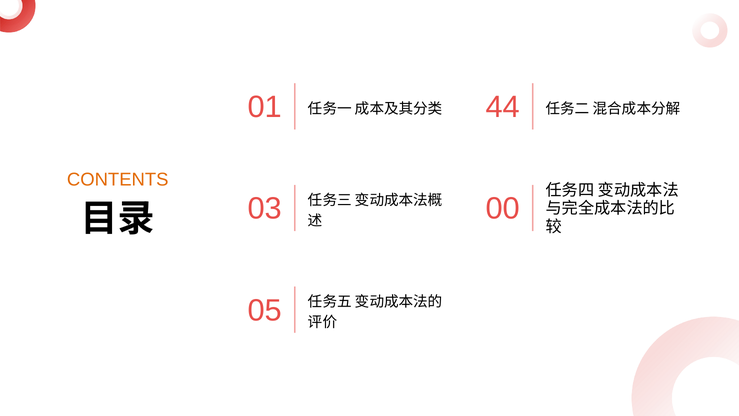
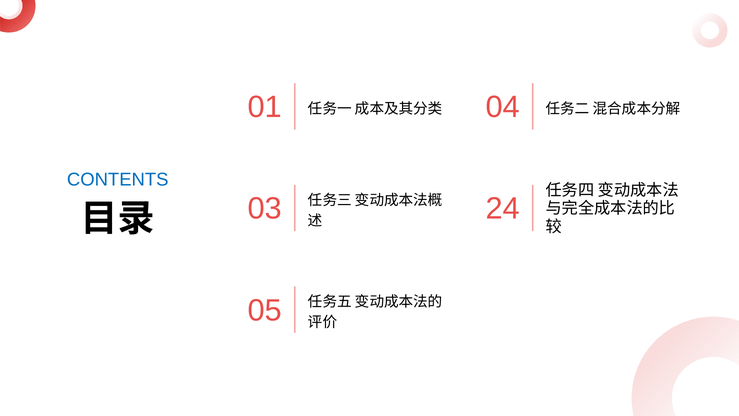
44: 44 -> 04 (503, 107)
CONTENTS colour: orange -> blue (118, 180)
00: 00 -> 24 (503, 209)
